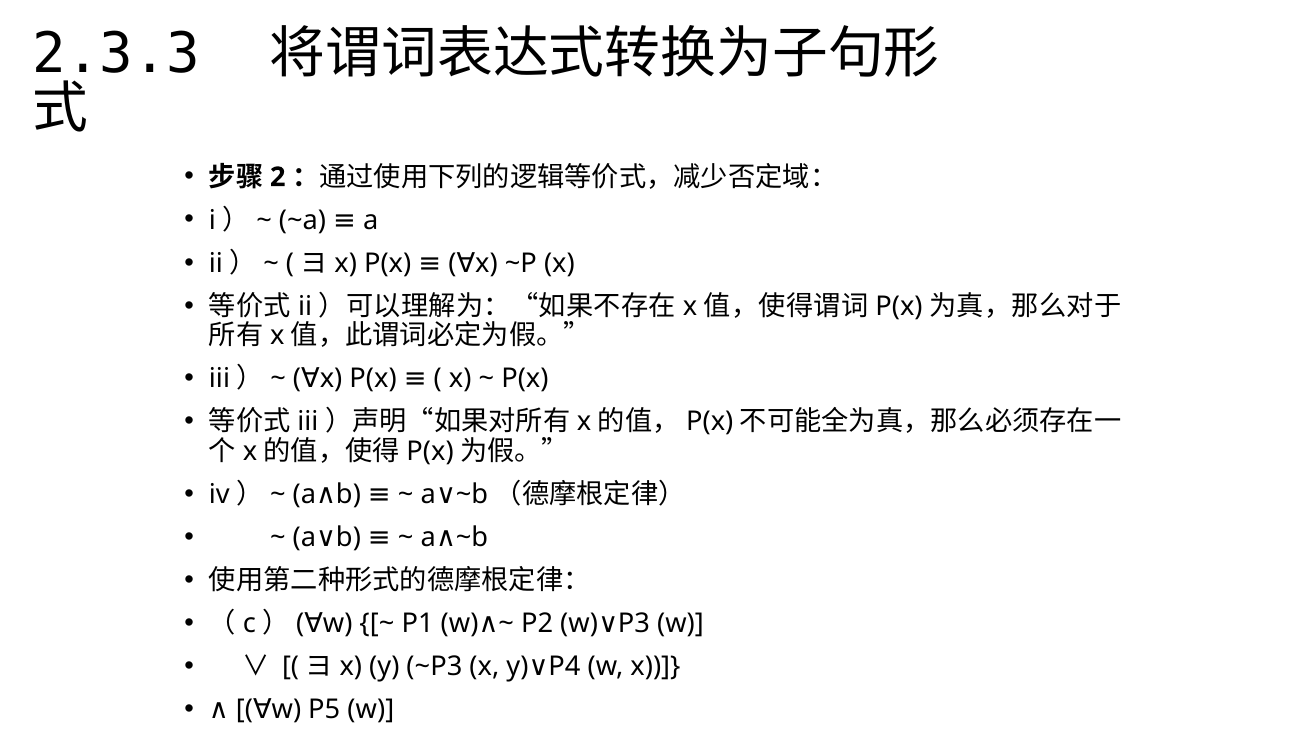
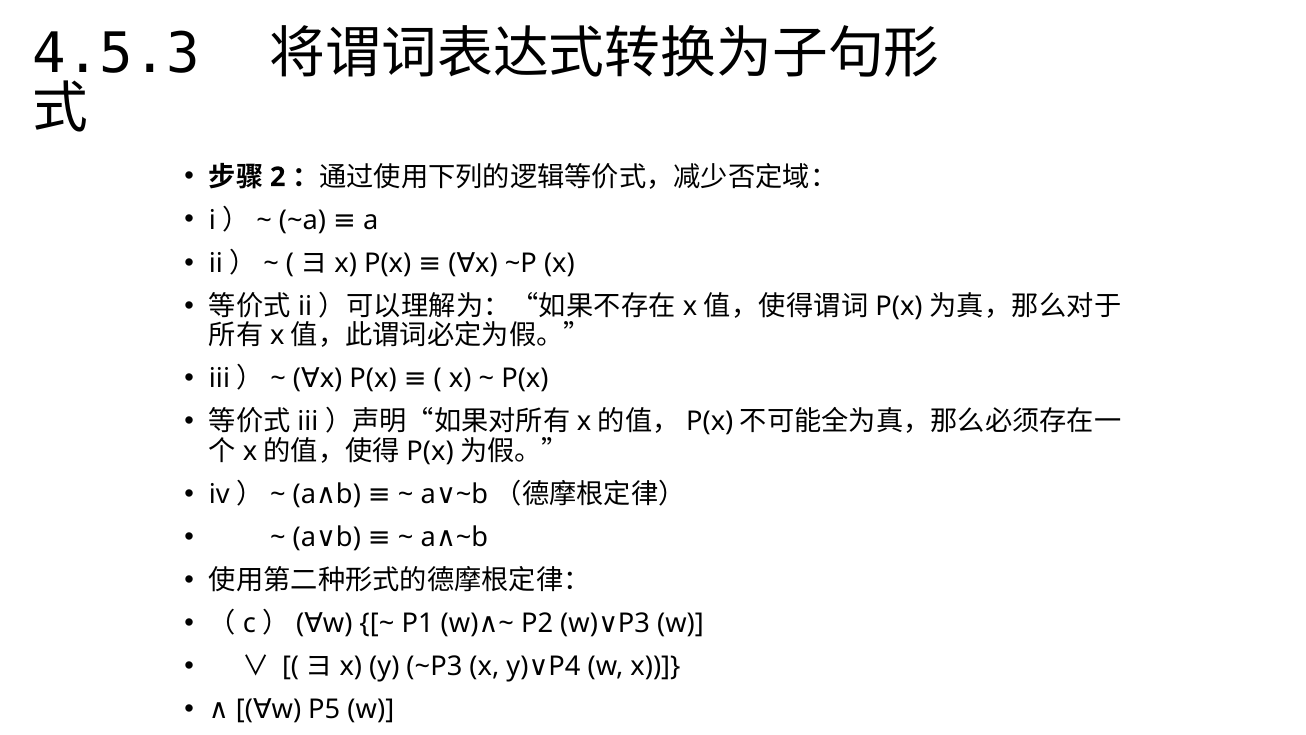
2.3.3: 2.3.3 -> 4.5.3 (117, 54)
